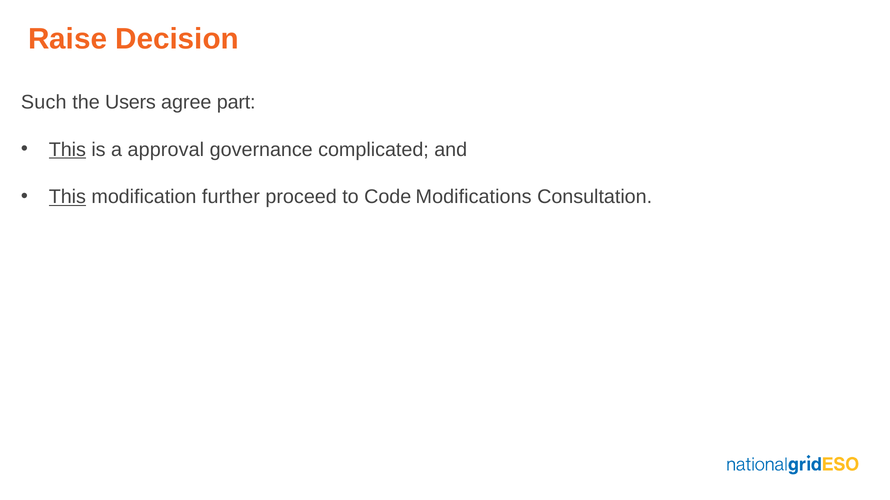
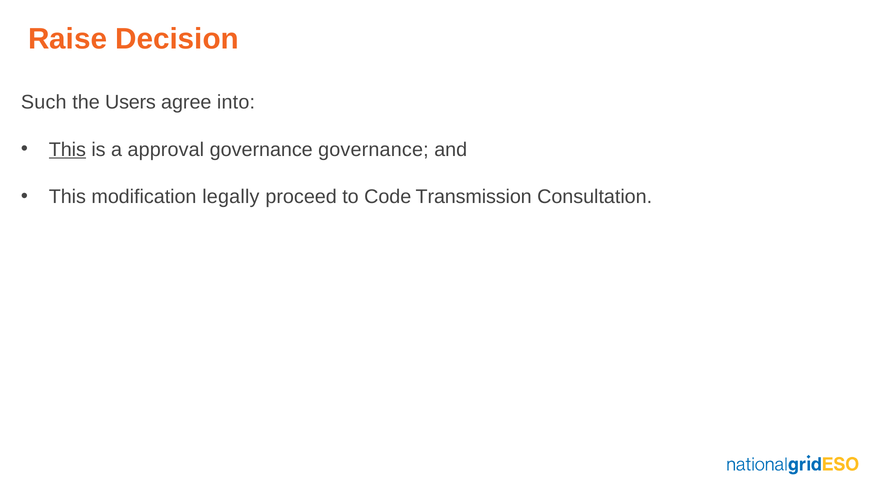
part: part -> into (236, 102)
governance complicated: complicated -> governance (373, 150)
This underline: present -> none (67, 197)
further: further -> legally (231, 197)
Modifications: Modifications -> Transmission (474, 197)
